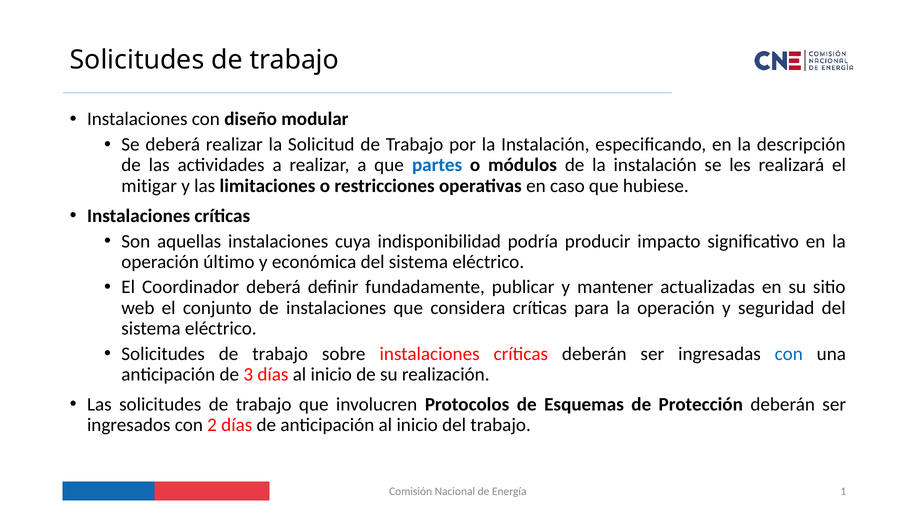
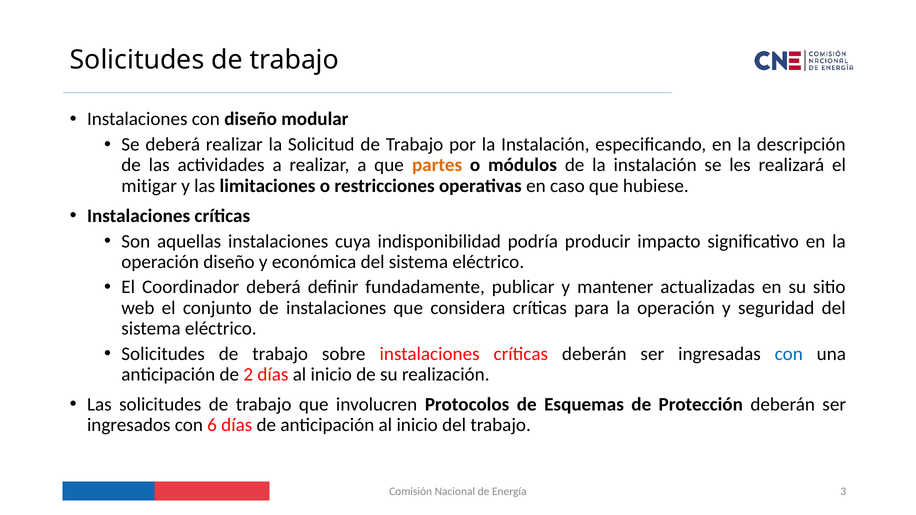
partes colour: blue -> orange (437, 165)
operación último: último -> diseño (229, 262)
3: 3 -> 2 (248, 375)
2: 2 -> 6 (212, 425)
1: 1 -> 3 (843, 492)
